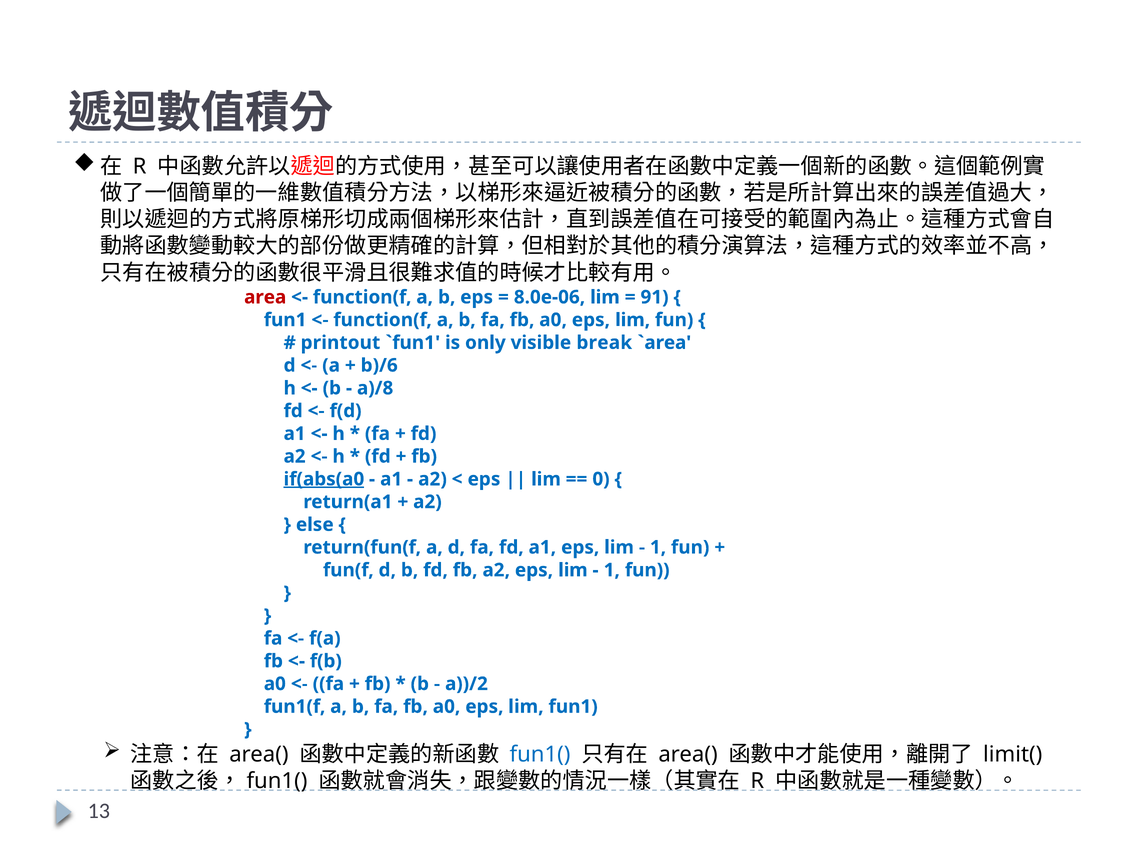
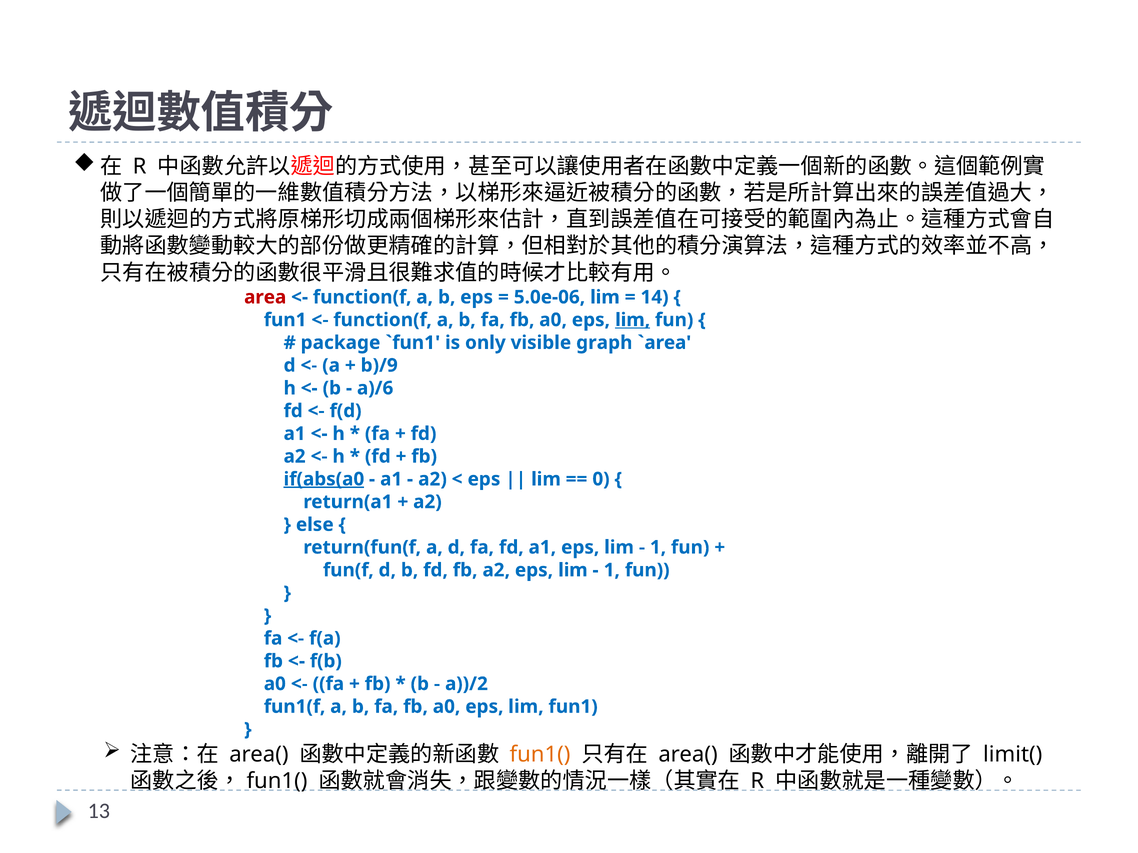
8.0e-06: 8.0e-06 -> 5.0e-06 (549, 297)
91: 91 -> 14 (655, 297)
lim underline: none -> present (633, 320)
printout: printout -> package (340, 343)
break: break -> graph (604, 343)
b)/6: b)/6 -> b)/9 (379, 366)
a)/8: a)/8 -> a)/6 (375, 388)
fun1( colour: blue -> orange (540, 755)
